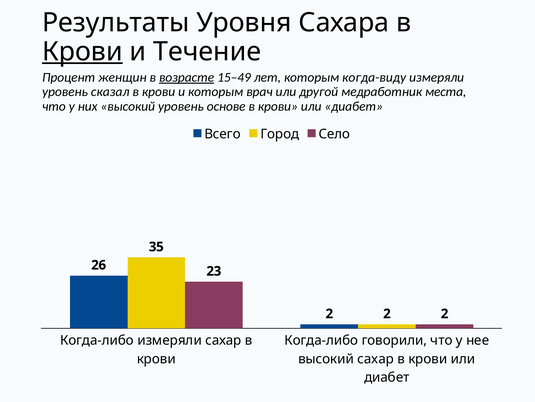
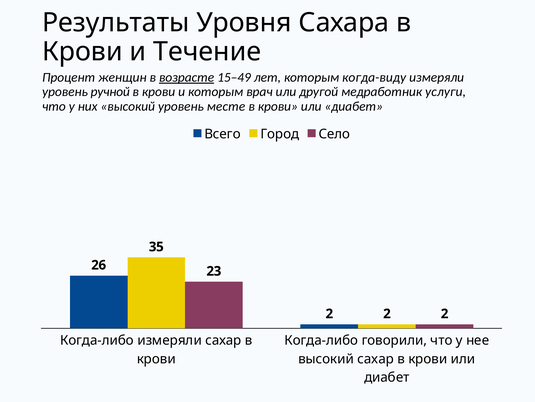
Крови underline: present -> none (82, 52)
сказал: сказал -> ручной (110, 92)
места: места -> услуги (446, 92)
основе: основе -> месте (226, 106)
